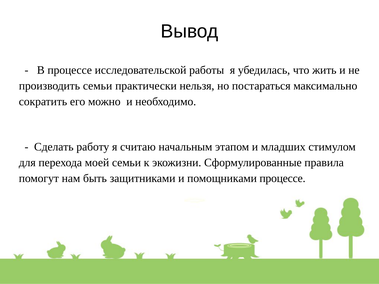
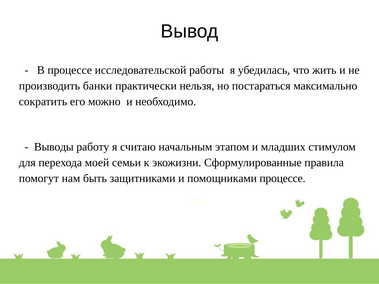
производить семьи: семьи -> банки (98, 86)
Сделать: Сделать -> Выводы (54, 147)
